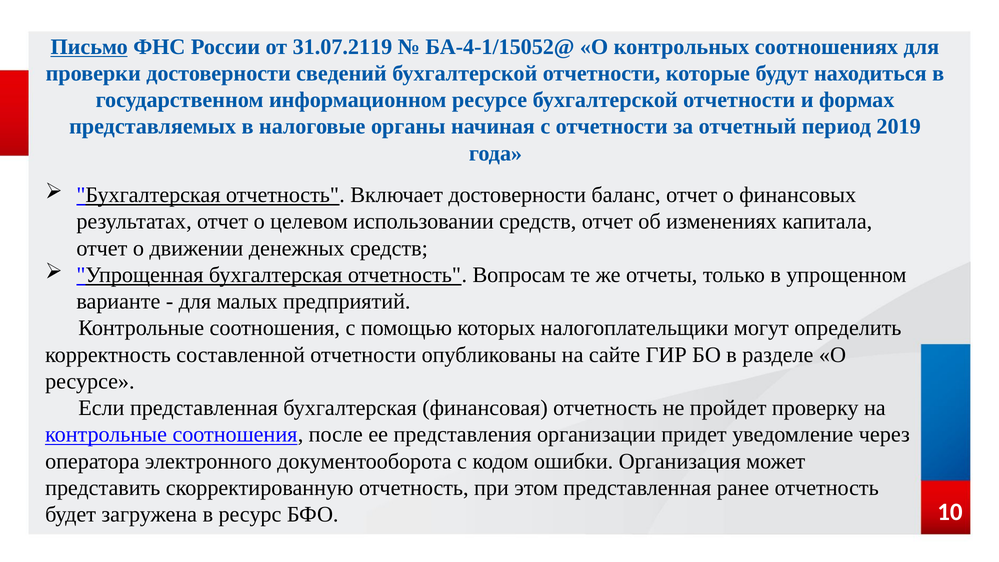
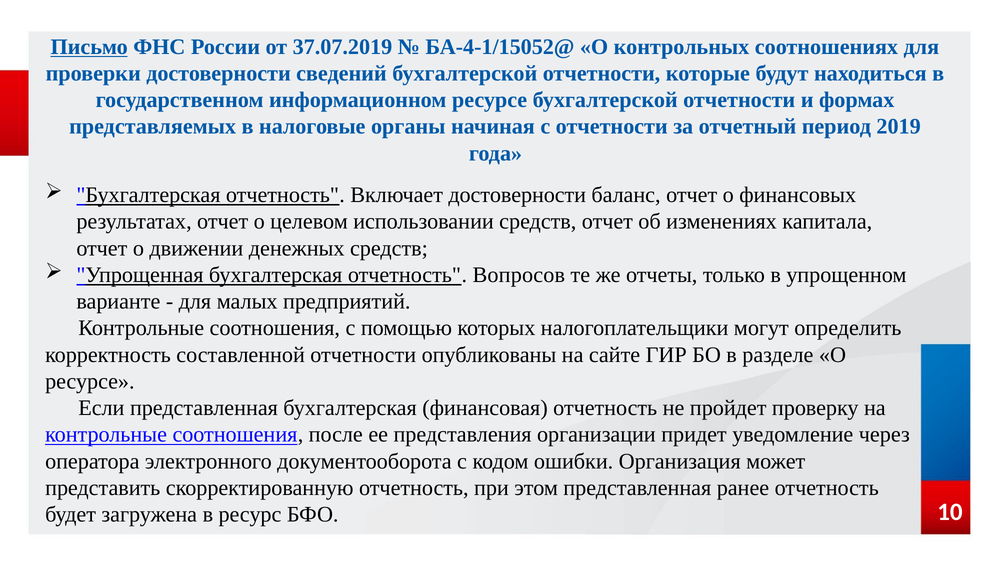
31.07.2119: 31.07.2119 -> 37.07.2019 (342, 47)
Вопросам: Вопросам -> Вопросов (519, 275)
